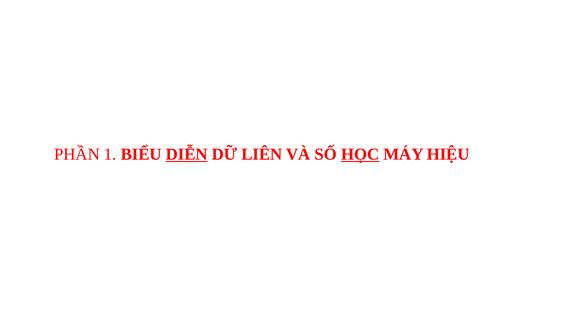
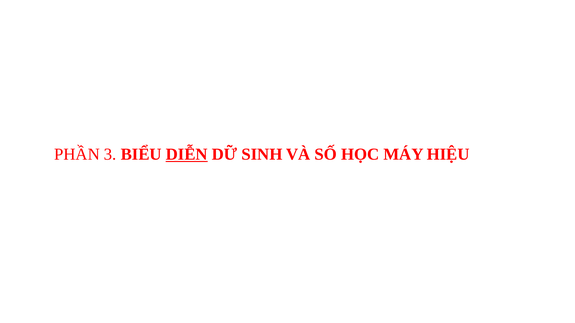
1: 1 -> 3 (110, 155)
LIÊN: LIÊN -> SINH (262, 155)
HỌC underline: present -> none (360, 155)
